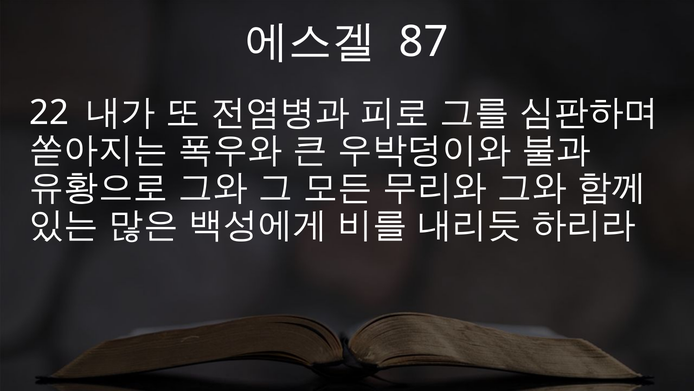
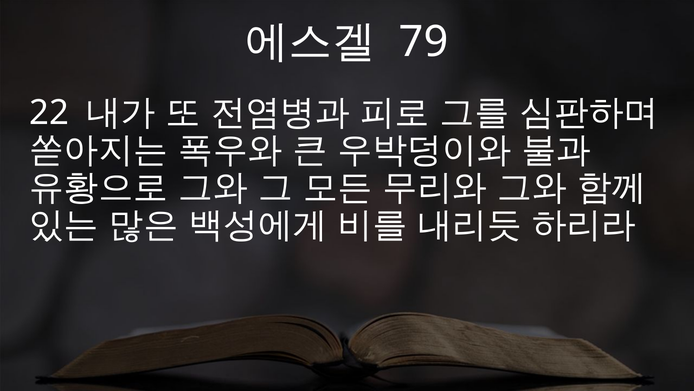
87: 87 -> 79 (424, 42)
